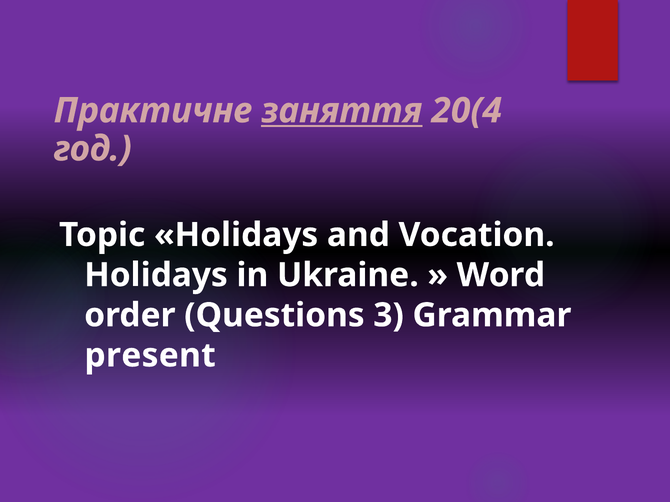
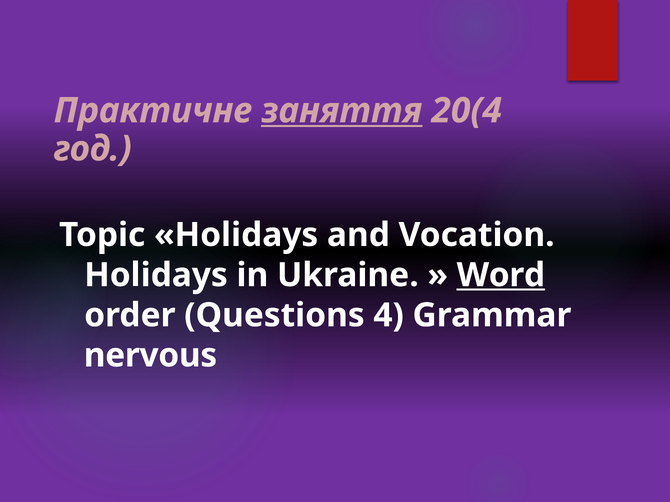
Word underline: none -> present (501, 275)
3: 3 -> 4 (389, 316)
present: present -> nervous (150, 356)
